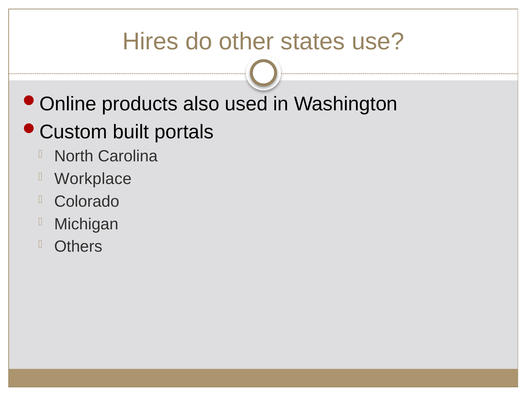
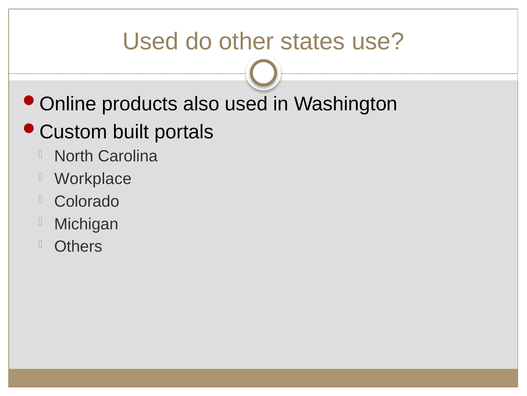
Hires: Hires -> Used (150, 41)
